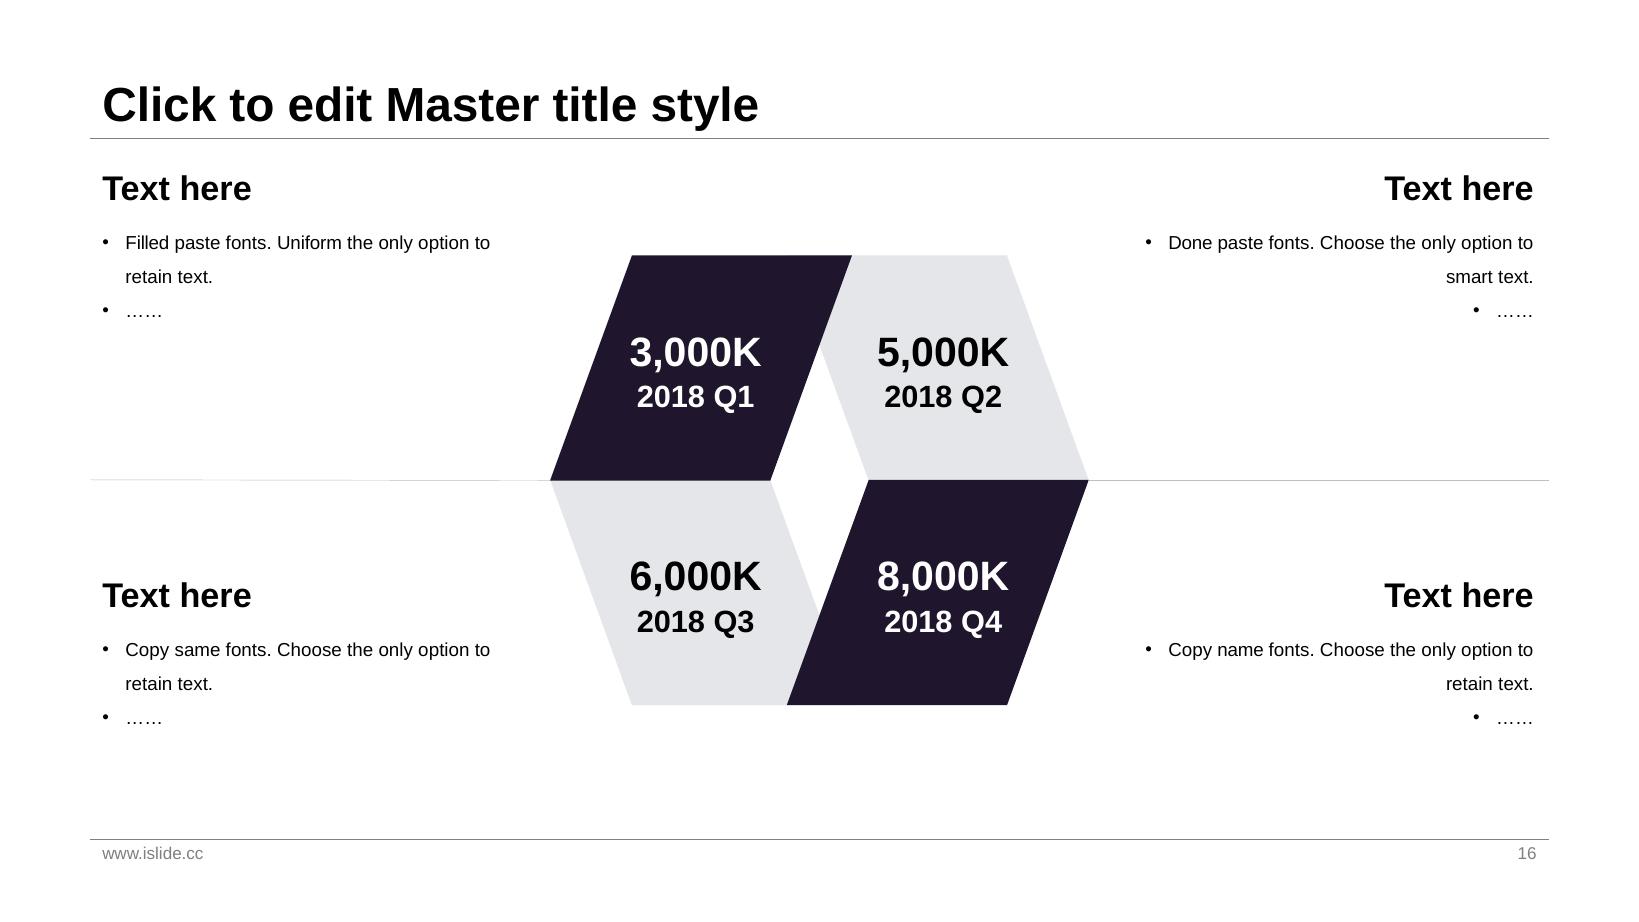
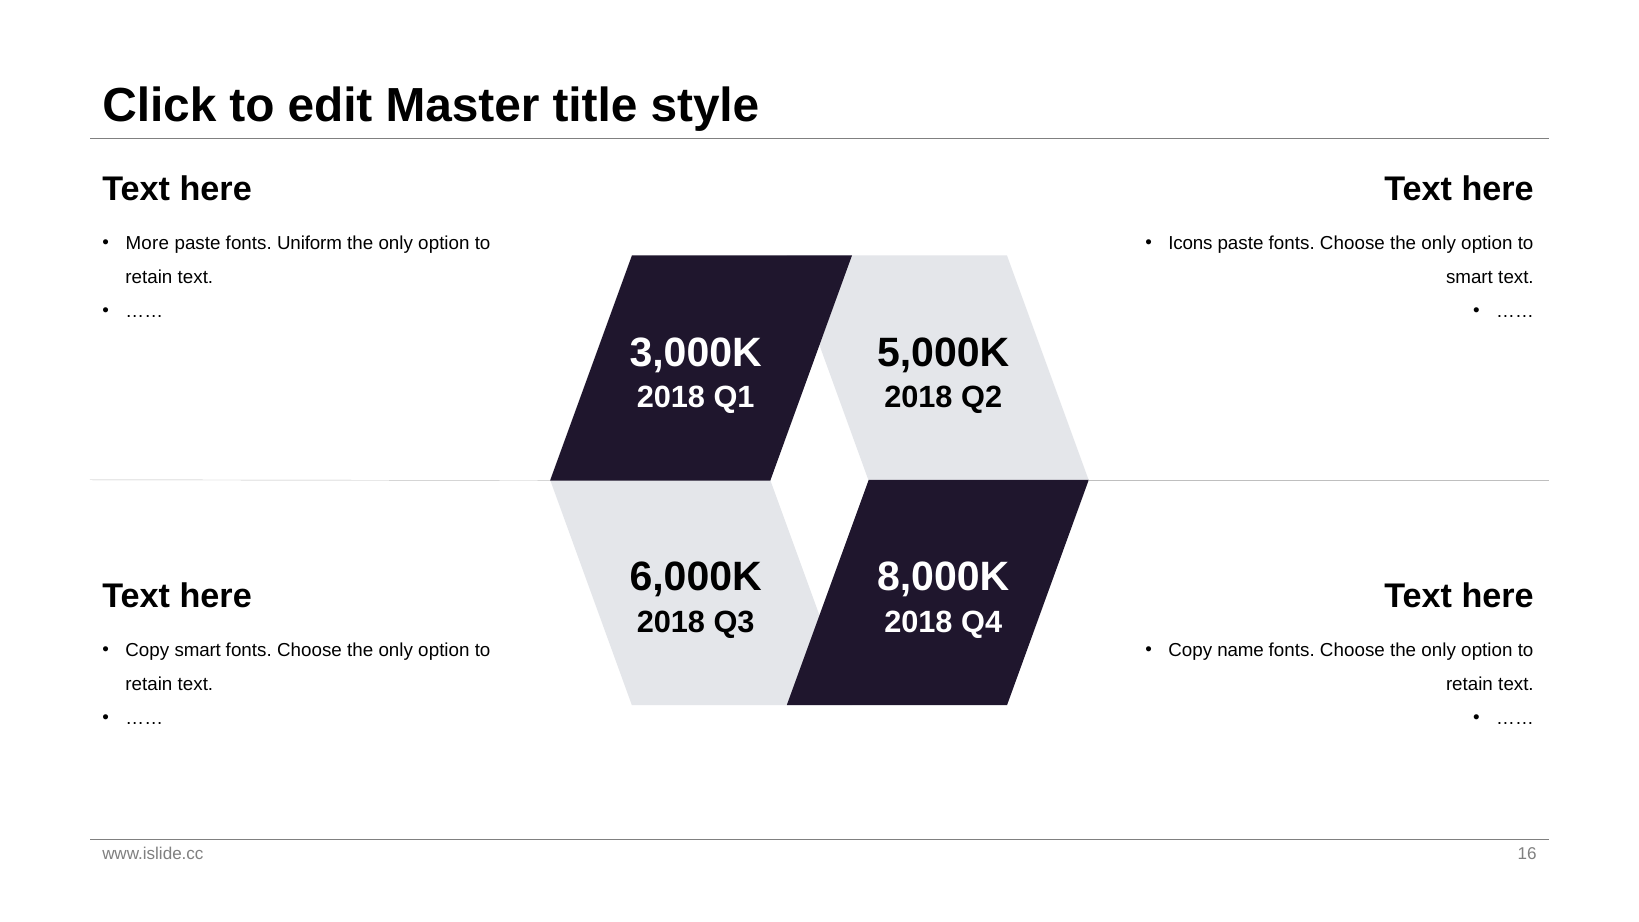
Filled: Filled -> More (147, 243)
Done: Done -> Icons (1190, 243)
Copy same: same -> smart (198, 650)
